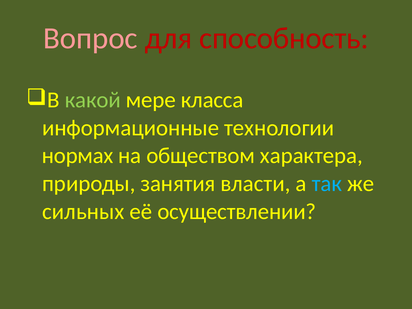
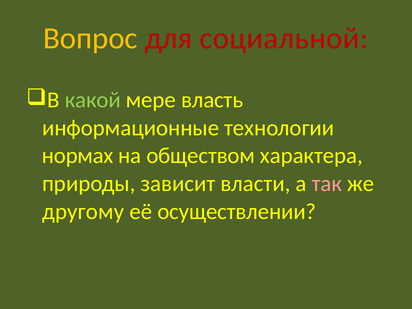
Вопрос colour: pink -> yellow (90, 38)
способность: способность -> социальной (284, 38)
класса: класса -> власть (212, 100)
занятия: занятия -> зависит (178, 184)
так colour: light blue -> pink (327, 184)
сильных: сильных -> другому (83, 211)
